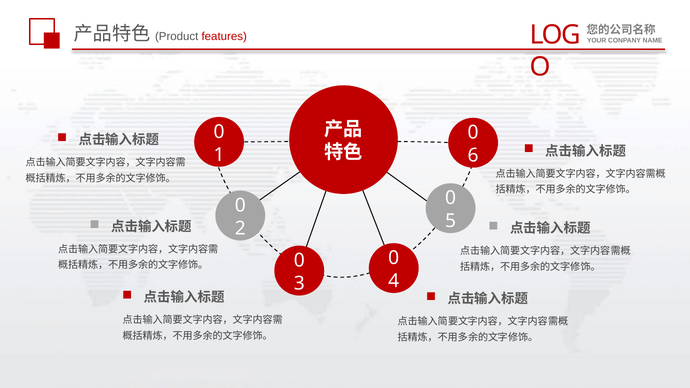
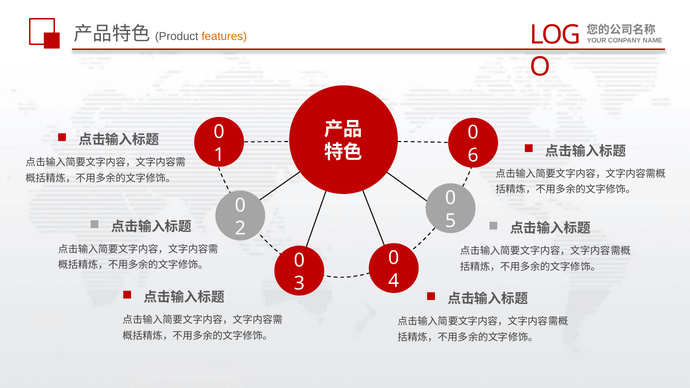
features colour: red -> orange (224, 37)
